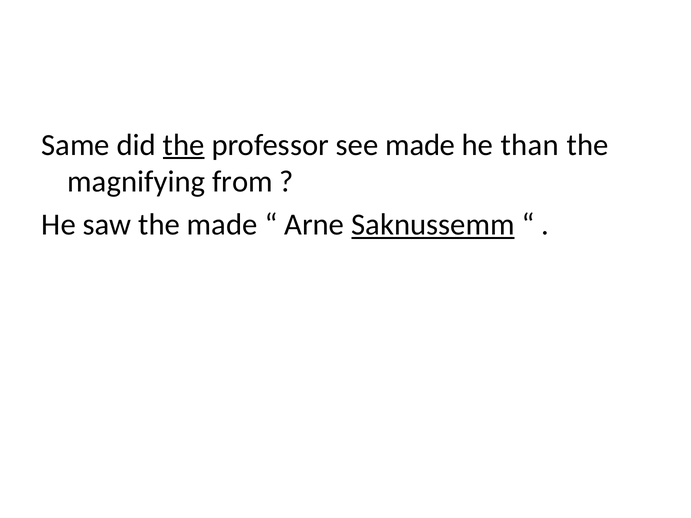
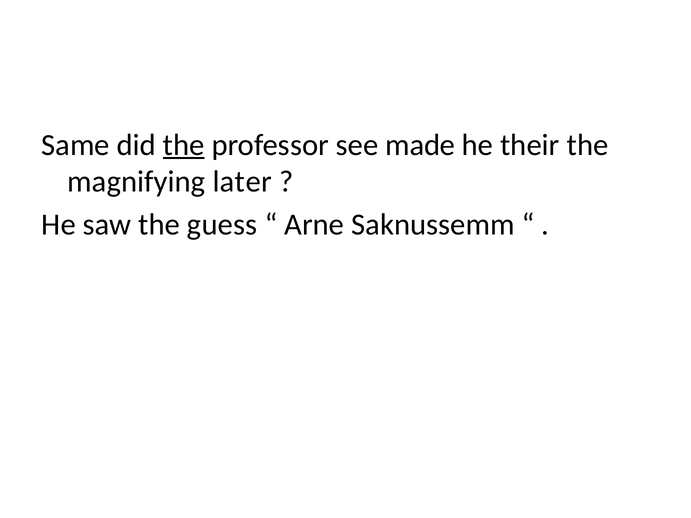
than: than -> their (530, 145)
from: from -> later (242, 182)
the made: made -> guess (222, 225)
Saknussemm underline: present -> none (433, 225)
